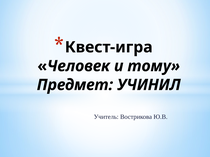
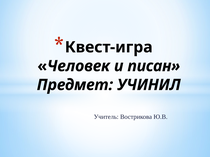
тому: тому -> писан (154, 66)
